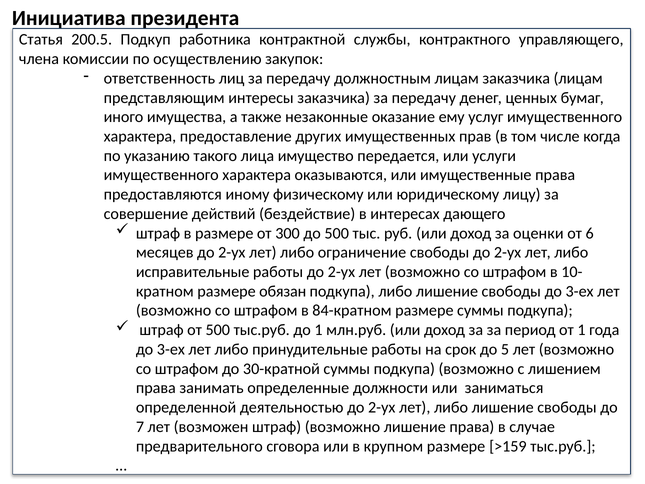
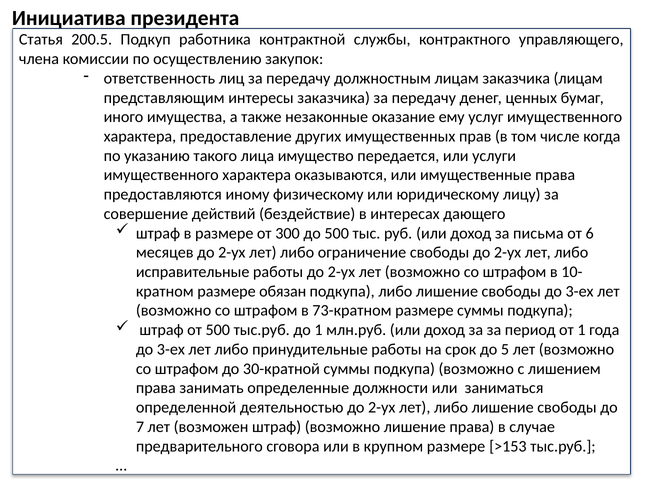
оценки: оценки -> письма (538, 233)
84-кратном: 84-кратном -> 73-кратном (352, 311)
>159: >159 -> >153 (508, 446)
